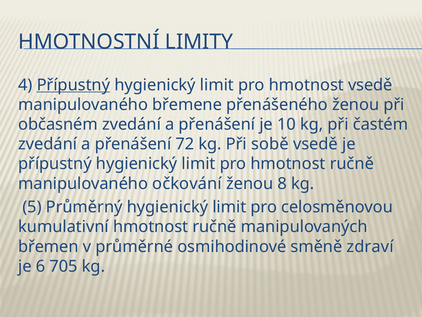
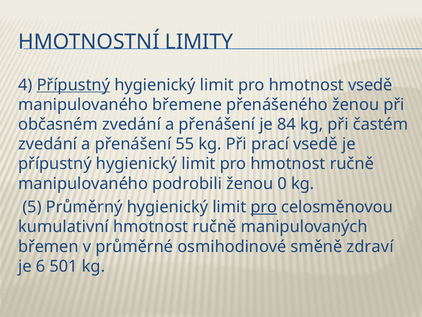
10: 10 -> 84 (286, 124)
72: 72 -> 55 (185, 144)
sobě: sobě -> prací (270, 144)
očkování: očkování -> podrobili (187, 183)
8: 8 -> 0 (282, 183)
pro underline: none -> present (264, 207)
705: 705 -> 501 (64, 266)
